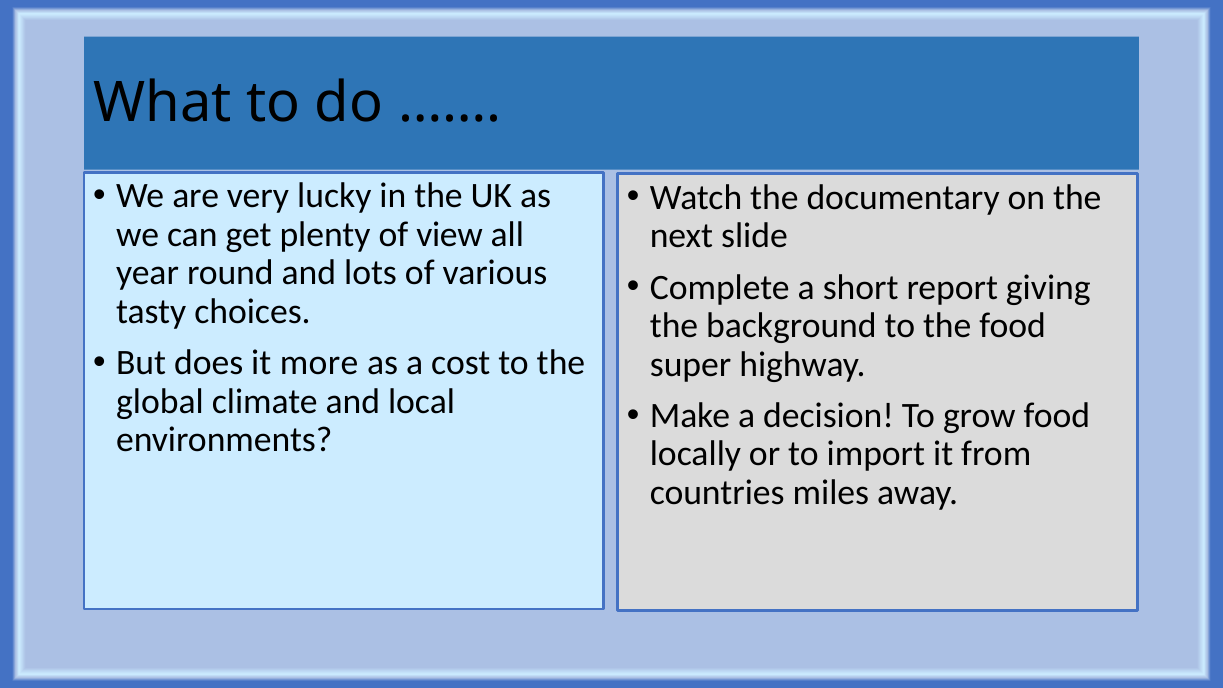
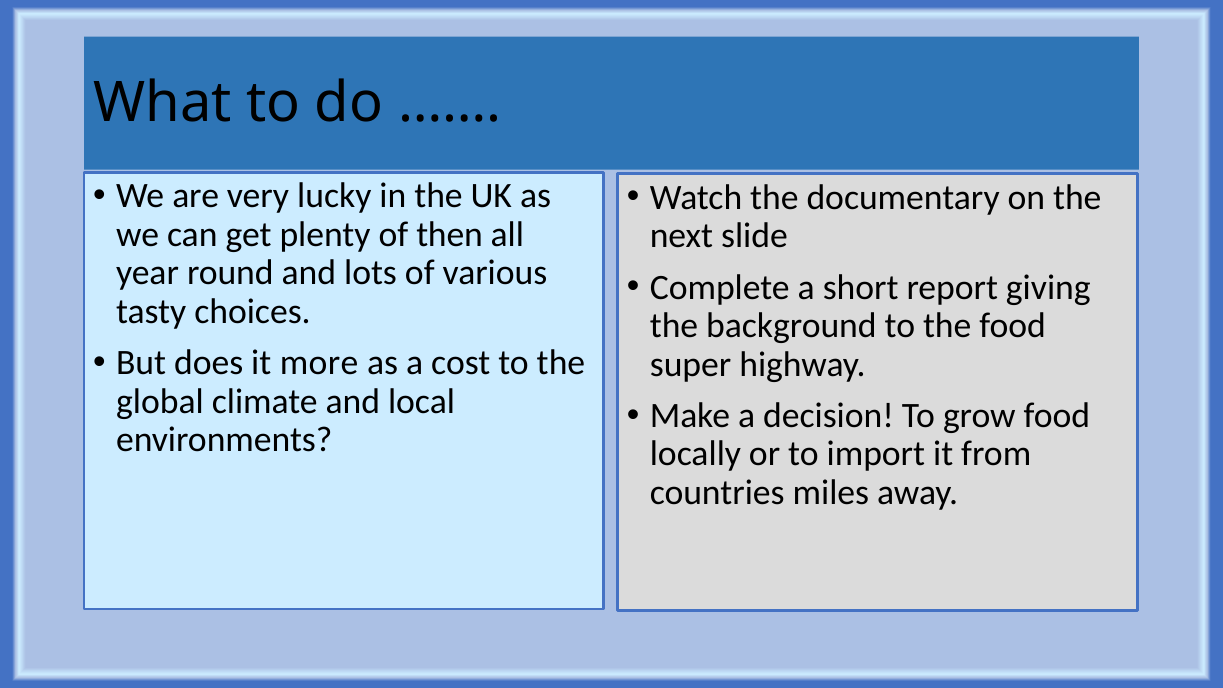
view: view -> then (450, 235)
